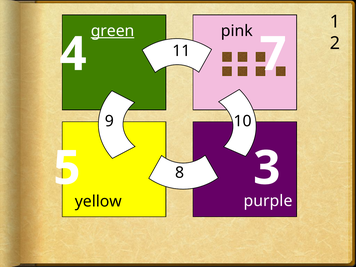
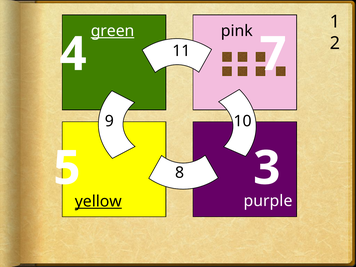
yellow underline: none -> present (98, 201)
